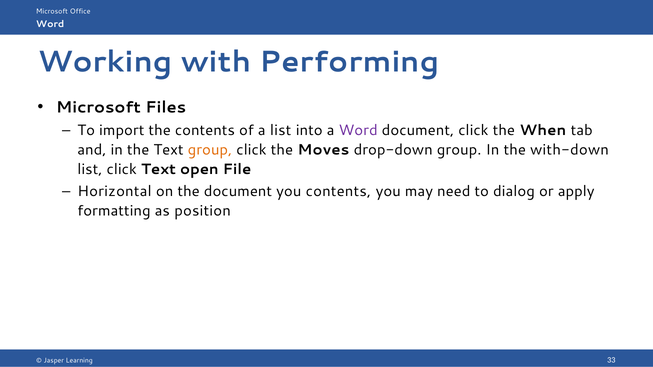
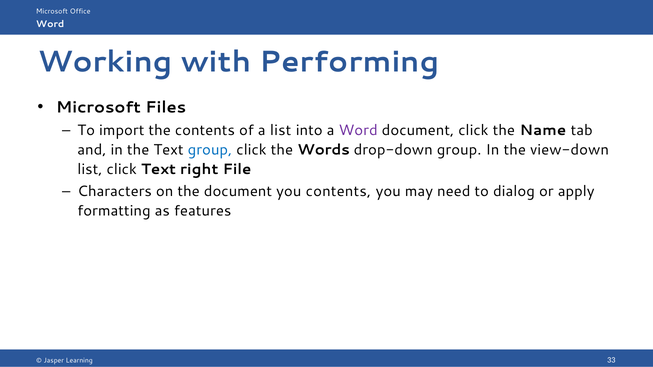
When: When -> Name (543, 131)
group colour: orange -> blue (210, 150)
Moves: Moves -> Words (324, 150)
with-down: with-down -> view-down (570, 150)
open: open -> right (199, 169)
Horizontal: Horizontal -> Characters (115, 192)
position: position -> features (203, 211)
